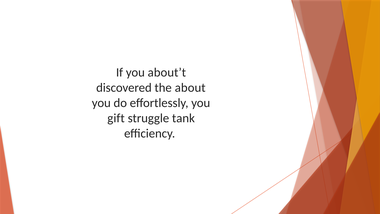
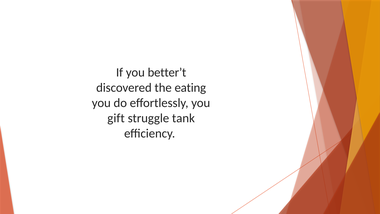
about’t: about’t -> better’t (167, 72)
about: about -> eating (190, 88)
